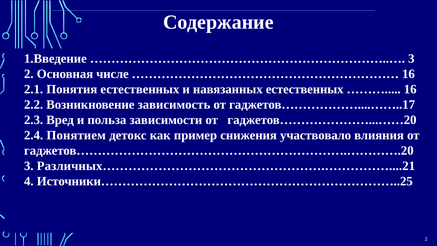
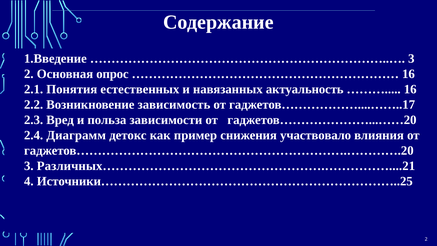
числе: числе -> опрос (112, 74)
навязанных естественных: естественных -> актуальность (305, 89)
Понятием: Понятием -> Диаграмм (76, 135)
